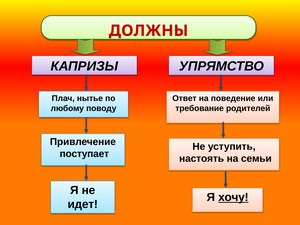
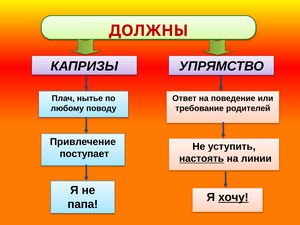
настоять underline: none -> present (202, 159)
семьи: семьи -> линии (256, 159)
идет: идет -> папа (83, 204)
